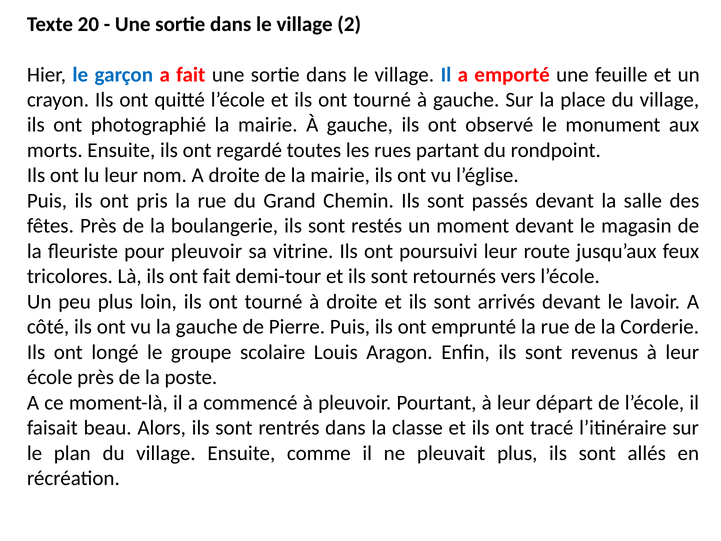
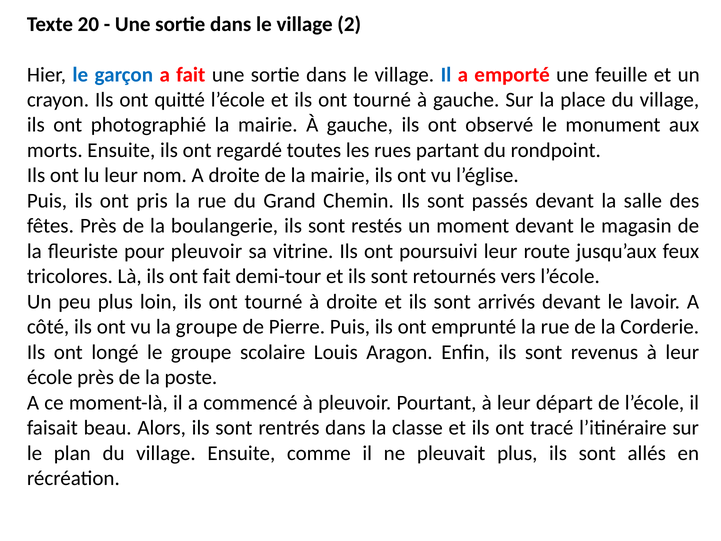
la gauche: gauche -> groupe (207, 327)
